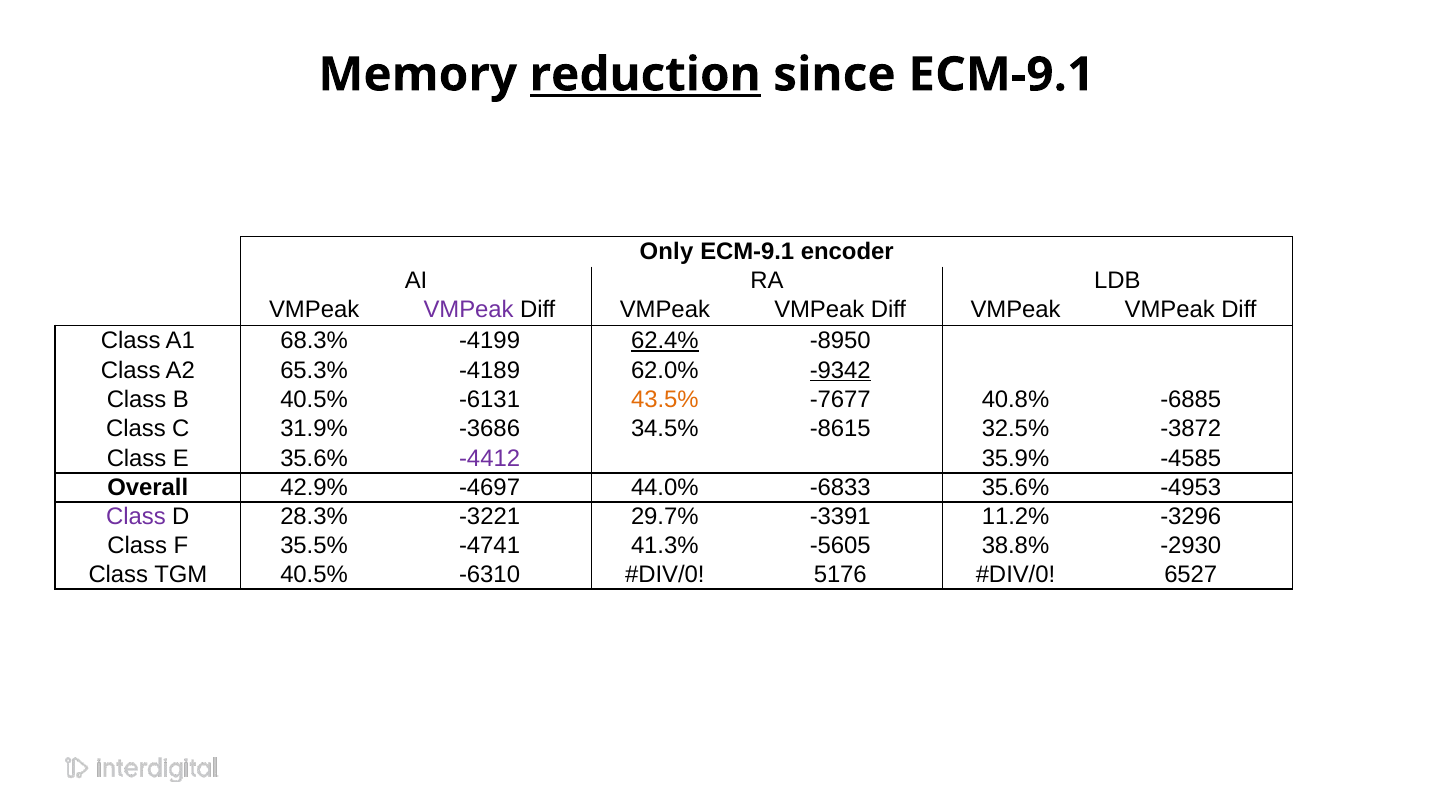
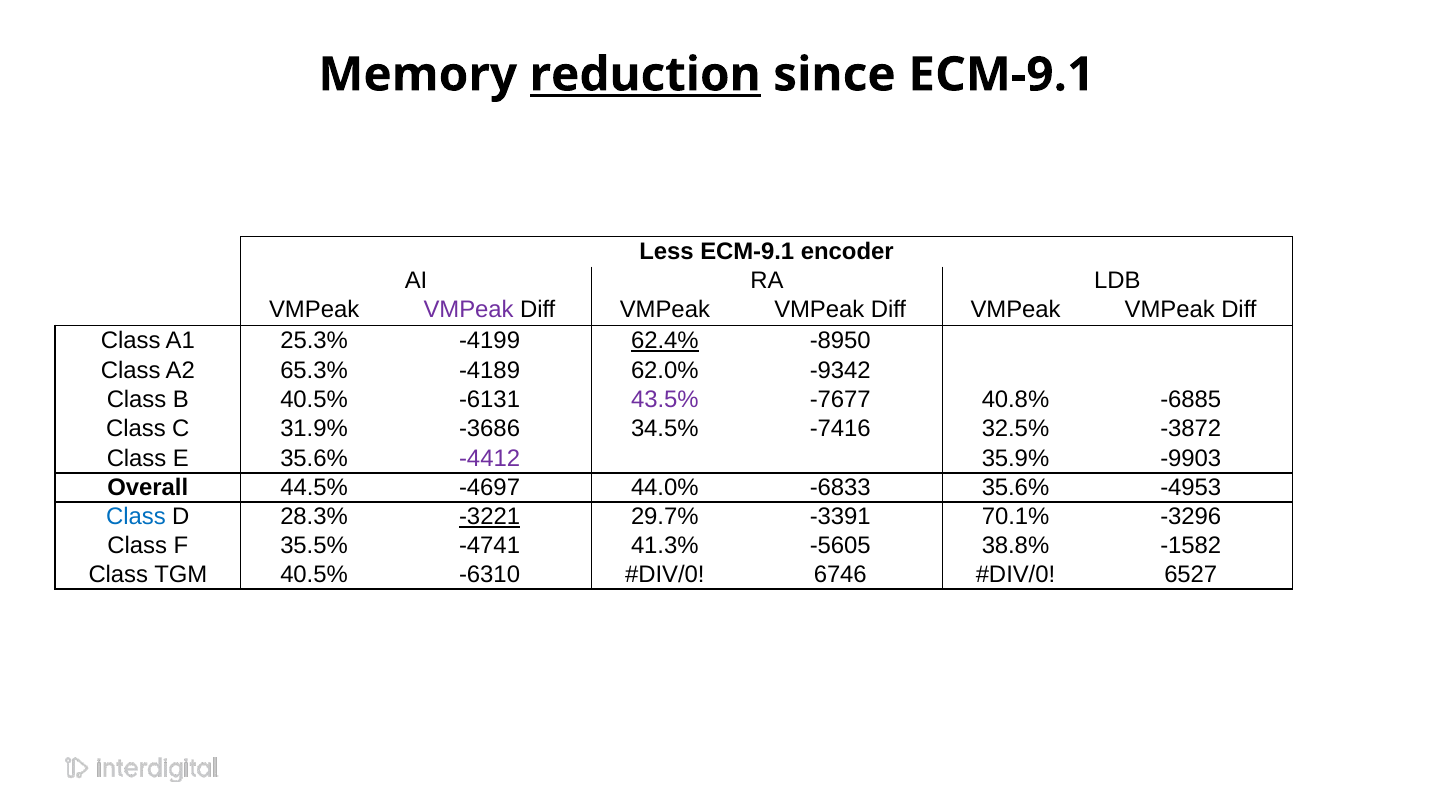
Only: Only -> Less (667, 252)
68.3%: 68.3% -> 25.3% (314, 341)
-9342 underline: present -> none (840, 371)
43.5% colour: orange -> purple (665, 400)
-8615: -8615 -> -7416 (840, 429)
-4585: -4585 -> -9903 (1191, 458)
42.9%: 42.9% -> 44.5% (314, 488)
Class colour: purple -> blue (136, 517)
-3221 underline: none -> present (490, 517)
11.2%: 11.2% -> 70.1% (1016, 517)
-2930: -2930 -> -1582 (1191, 546)
5176: 5176 -> 6746 (840, 575)
